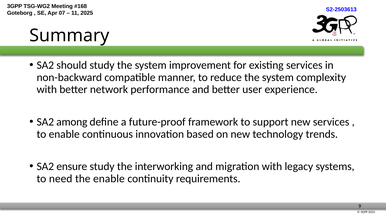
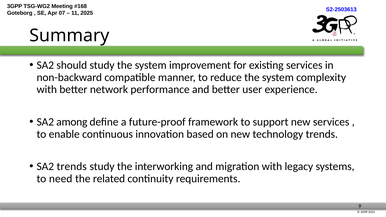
SA2 ensure: ensure -> trends (72, 166)
the enable: enable -> related (109, 179)
